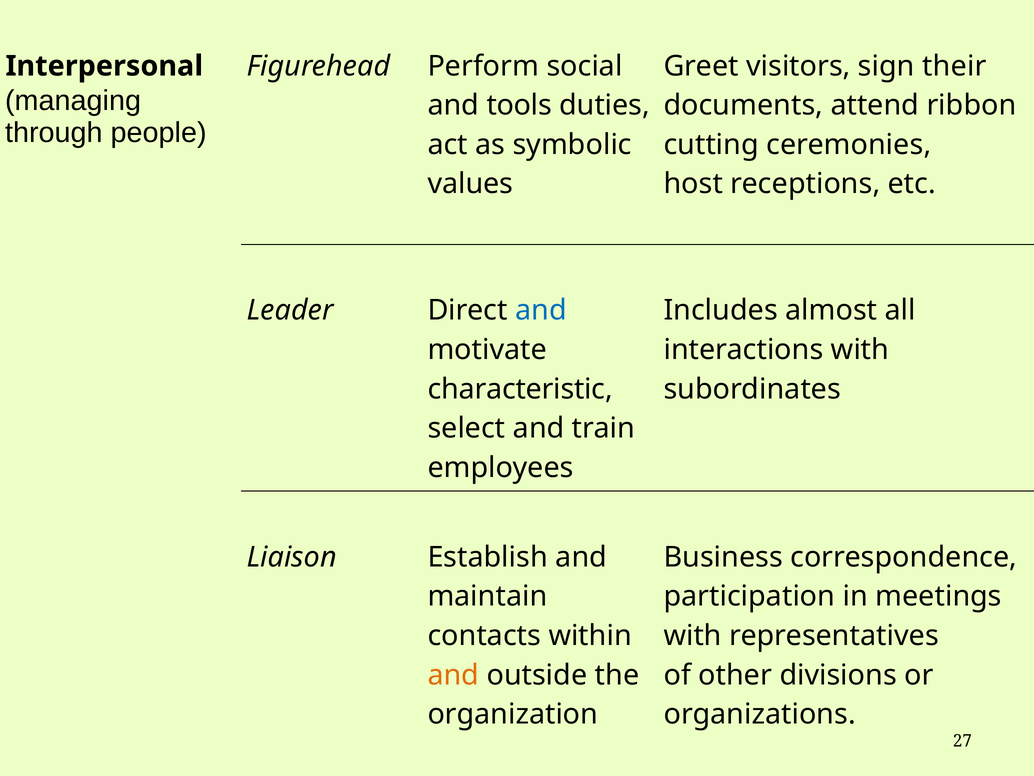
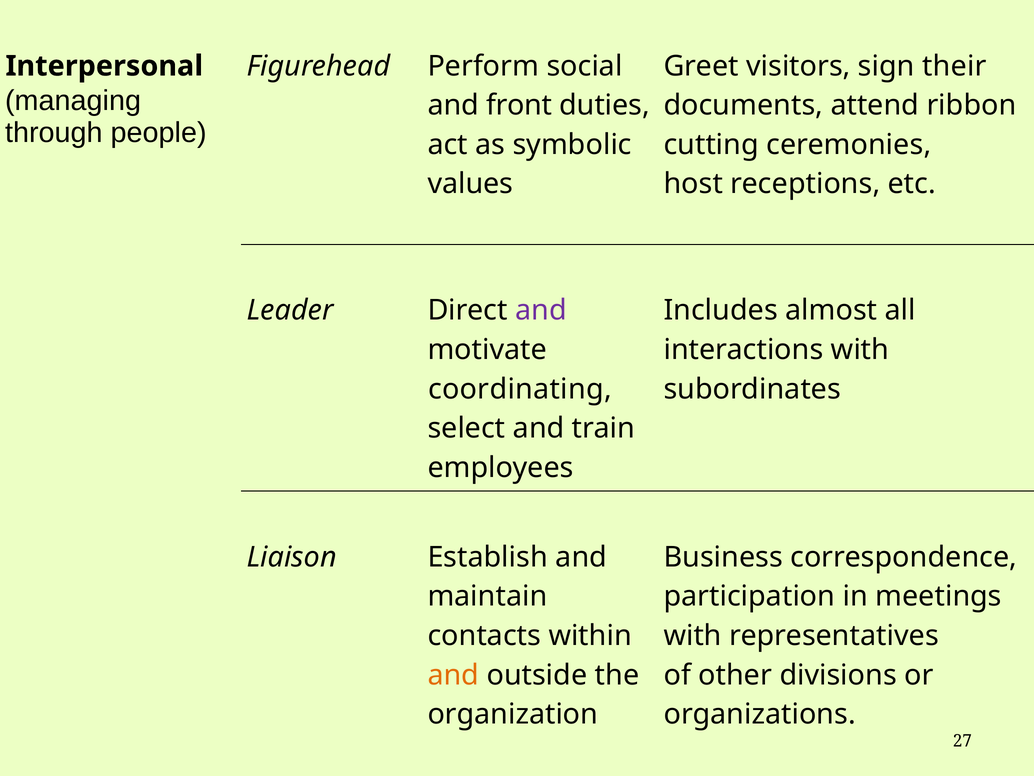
tools: tools -> front (519, 105)
and colour: blue -> purple (541, 310)
characteristic: characteristic -> coordinating (520, 389)
